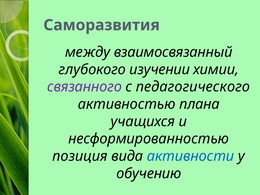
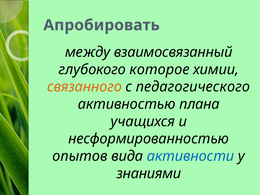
Саморазвития: Саморазвития -> Апробировать (102, 25)
изучении: изучении -> которое (159, 69)
связанного colour: purple -> orange (85, 87)
позиция: позиция -> опытов (80, 156)
обучению: обучению -> знаниями (149, 173)
